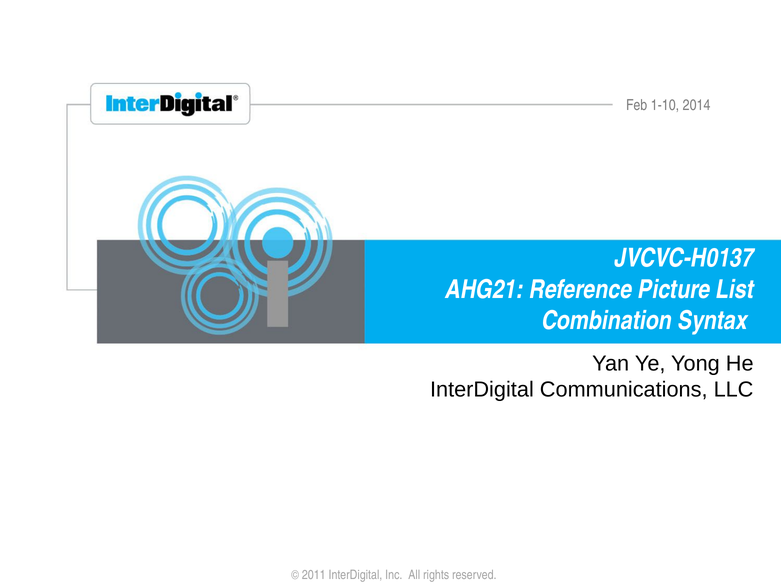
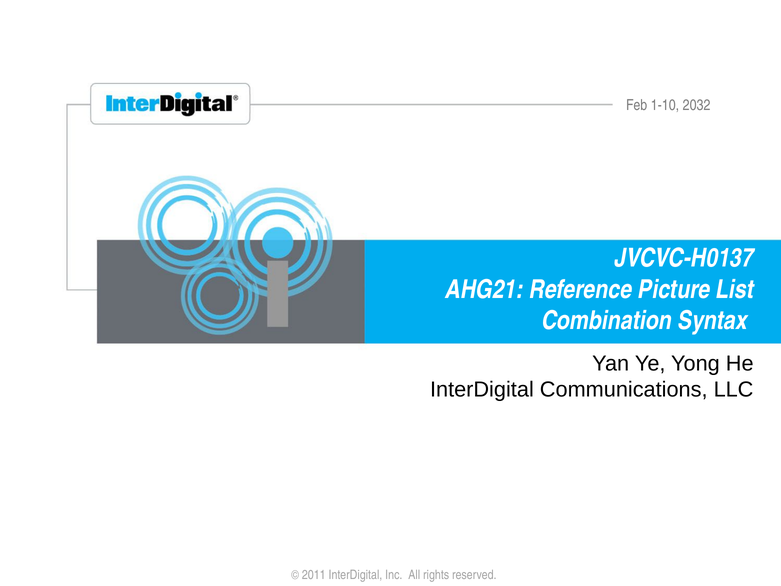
2014: 2014 -> 2032 (697, 105)
